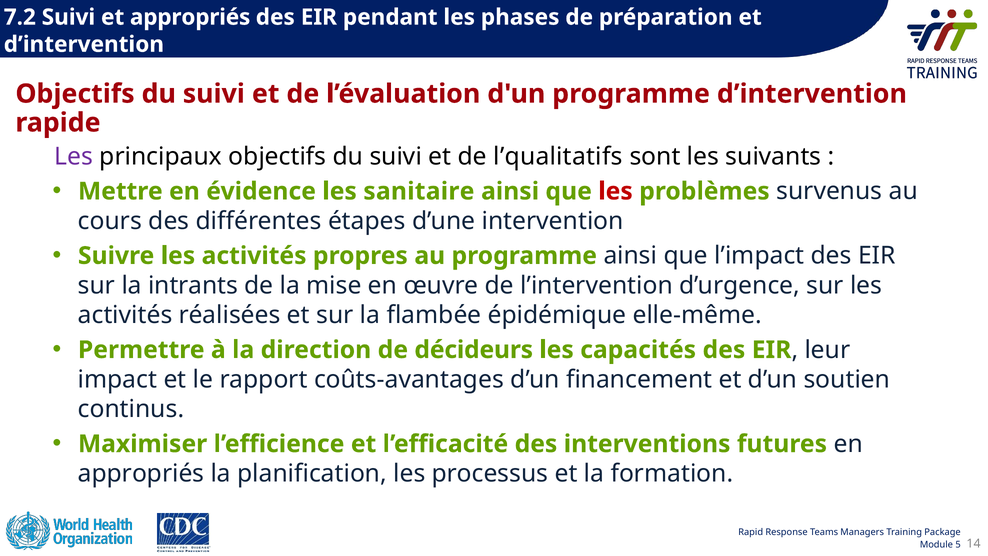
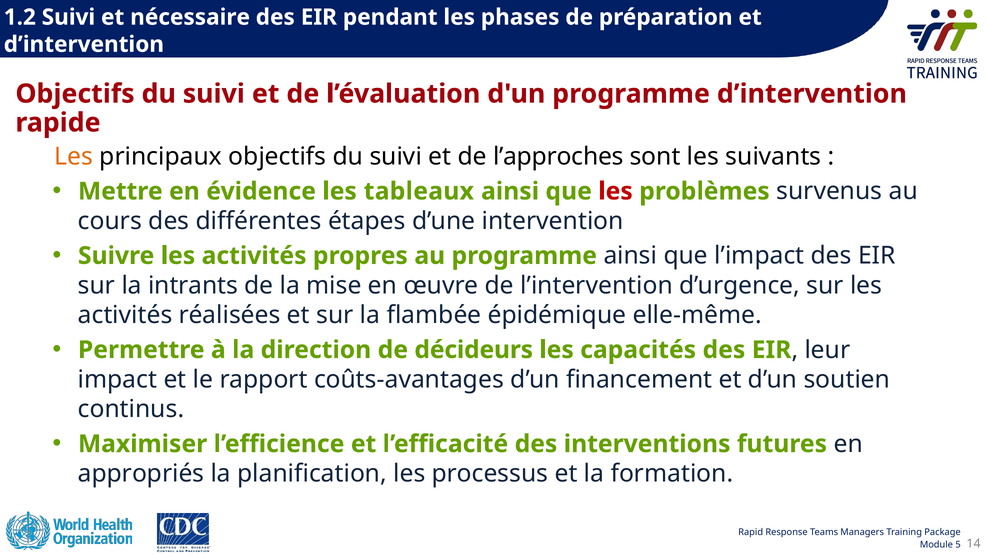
7.2: 7.2 -> 1.2 (20, 17)
et appropriés: appropriés -> nécessaire (190, 17)
Les colour: purple -> orange (74, 156)
l’qualitatifs: l’qualitatifs -> l’approches (558, 156)
sanitaire: sanitaire -> tableaux (419, 191)
